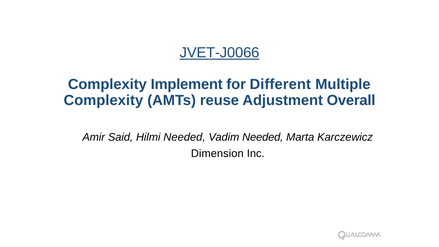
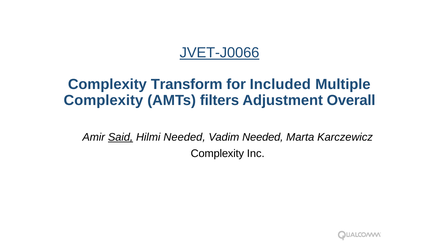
Implement: Implement -> Transform (187, 84)
Different: Different -> Included (280, 84)
reuse: reuse -> filters (219, 100)
Said underline: none -> present (121, 137)
Dimension: Dimension -> Complexity (217, 154)
